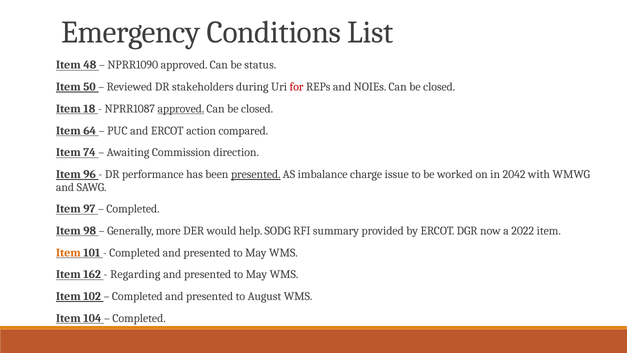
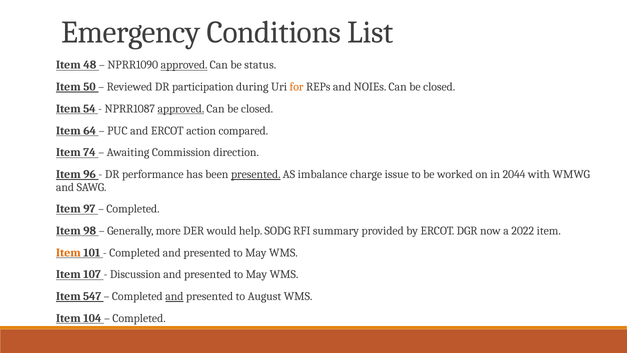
approved underline: none -> present (184, 65)
stakeholders: stakeholders -> participation (203, 87)
for colour: red -> orange (297, 87)
18: 18 -> 54 (89, 109)
2042: 2042 -> 2044 (514, 174)
162: 162 -> 107 (92, 274)
Regarding: Regarding -> Discussion (135, 274)
102: 102 -> 547 (92, 296)
and underline: none -> present (174, 296)
